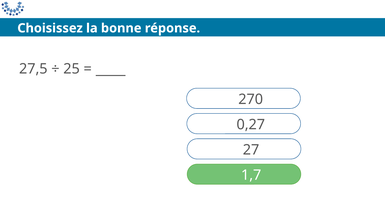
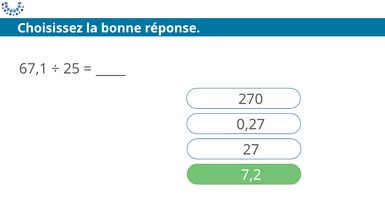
27,5: 27,5 -> 67,1 (33, 69)
1,7: 1,7 -> 7,2 (251, 175)
